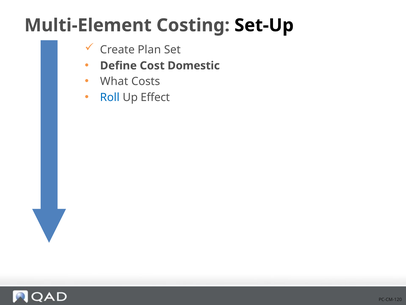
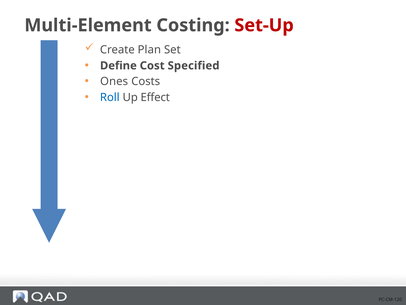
Set-Up colour: black -> red (264, 25)
Domestic: Domestic -> Specified (194, 66)
What: What -> Ones (114, 81)
